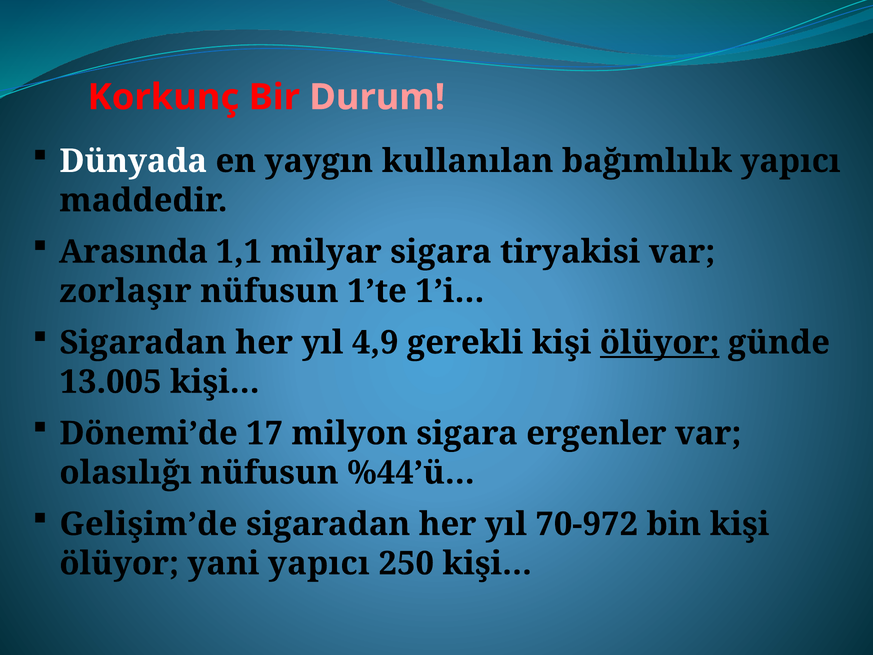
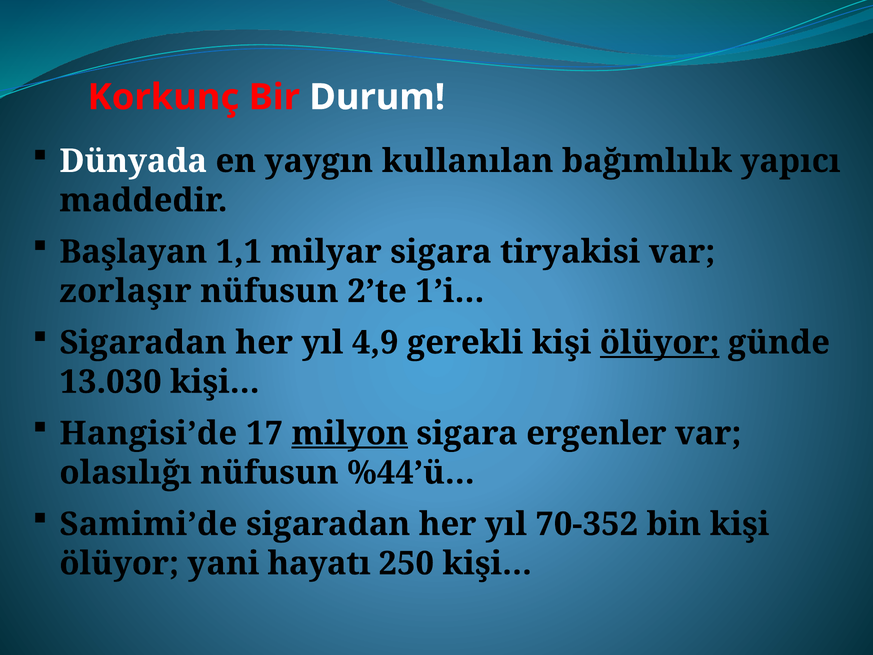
Durum colour: pink -> white (377, 97)
Arasında: Arasında -> Başlayan (133, 252)
1’te: 1’te -> 2’te (377, 291)
13.005: 13.005 -> 13.030 (111, 382)
Dönemi’de: Dönemi’de -> Hangisi’de (148, 433)
milyon underline: none -> present (350, 433)
Gelişim’de: Gelişim’de -> Samimi’de (148, 524)
70-972: 70-972 -> 70-352 (587, 524)
yani yapıcı: yapıcı -> hayatı (319, 563)
